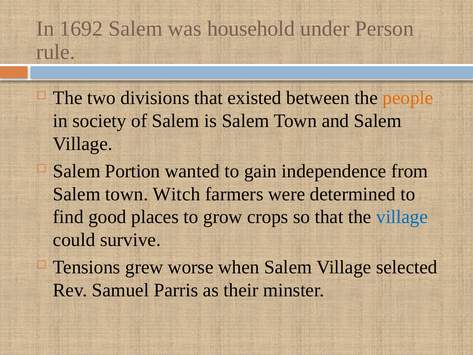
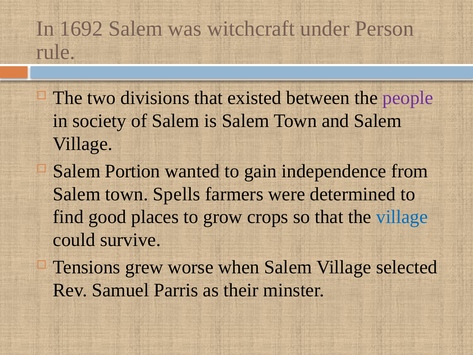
household: household -> witchcraft (251, 29)
people colour: orange -> purple (408, 98)
Witch: Witch -> Spells (177, 194)
